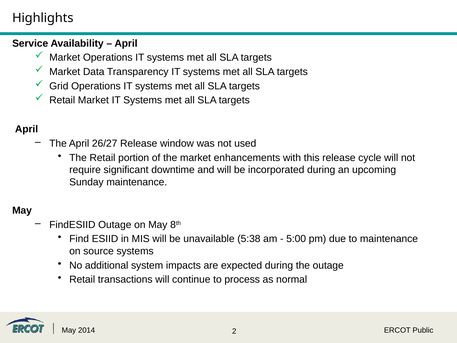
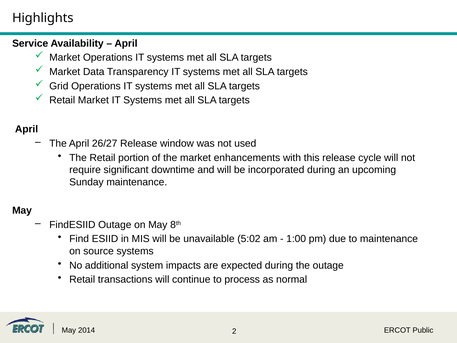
5:38: 5:38 -> 5:02 (249, 239)
5:00: 5:00 -> 1:00 (296, 239)
